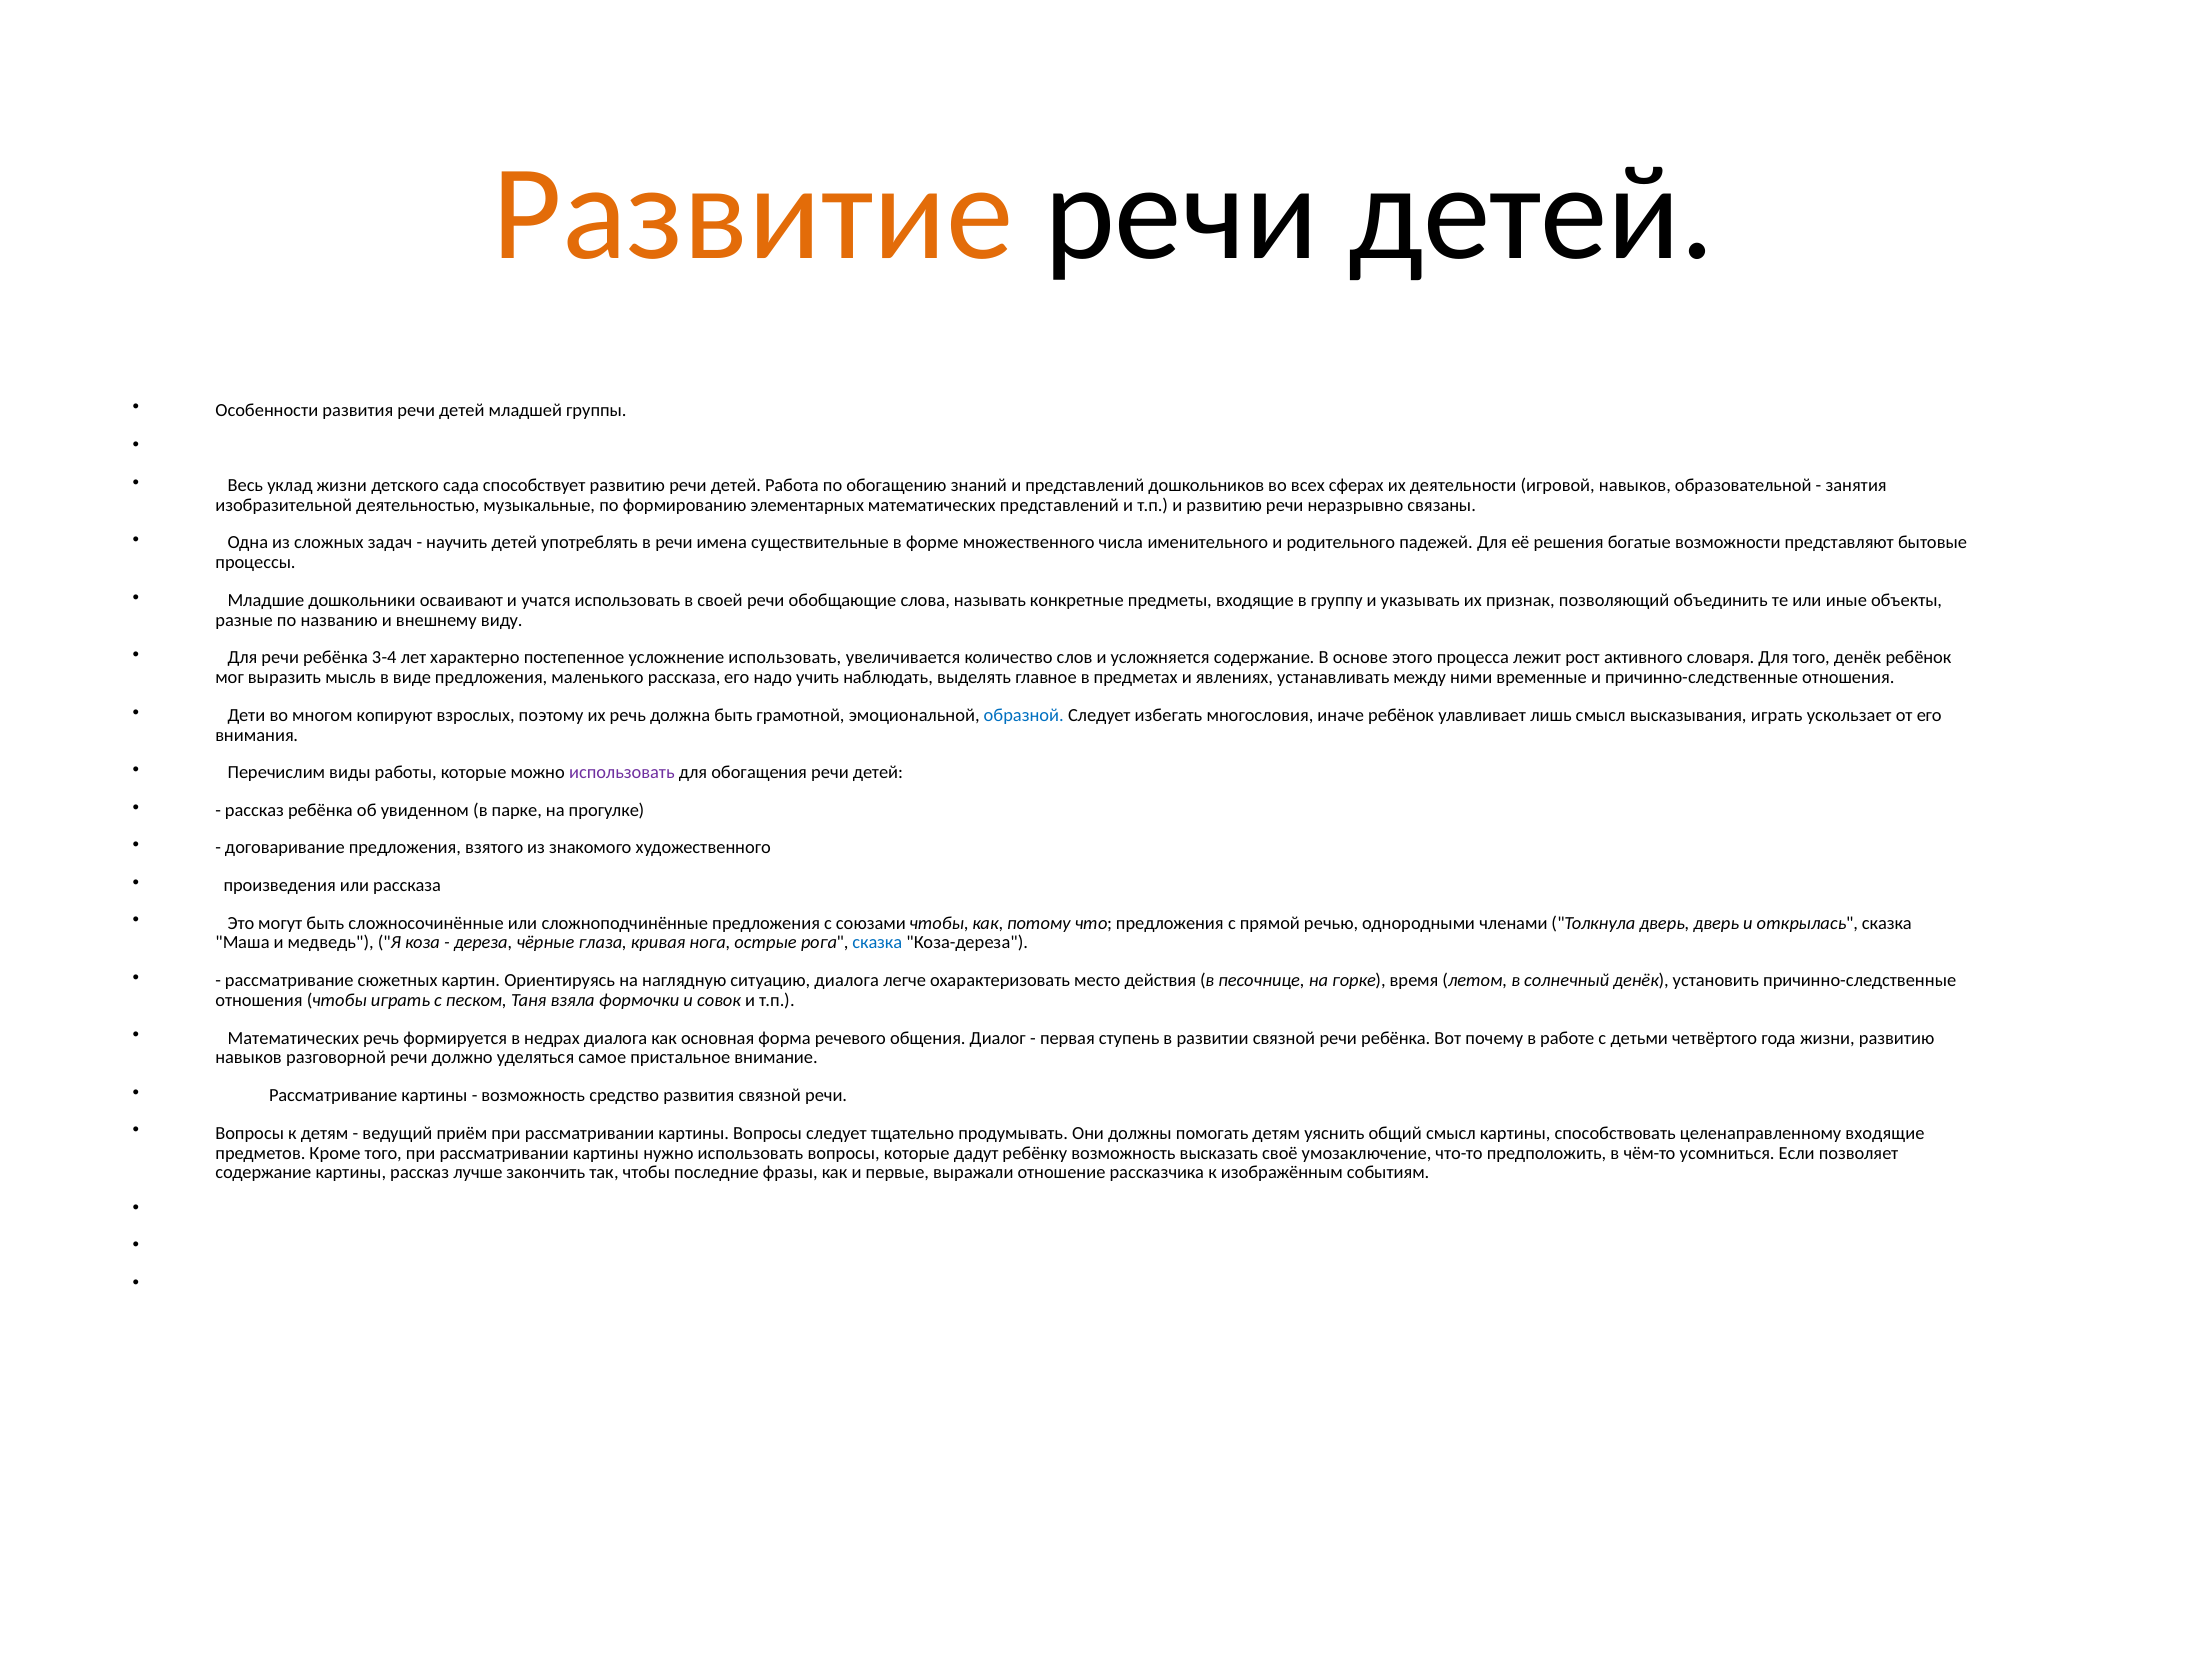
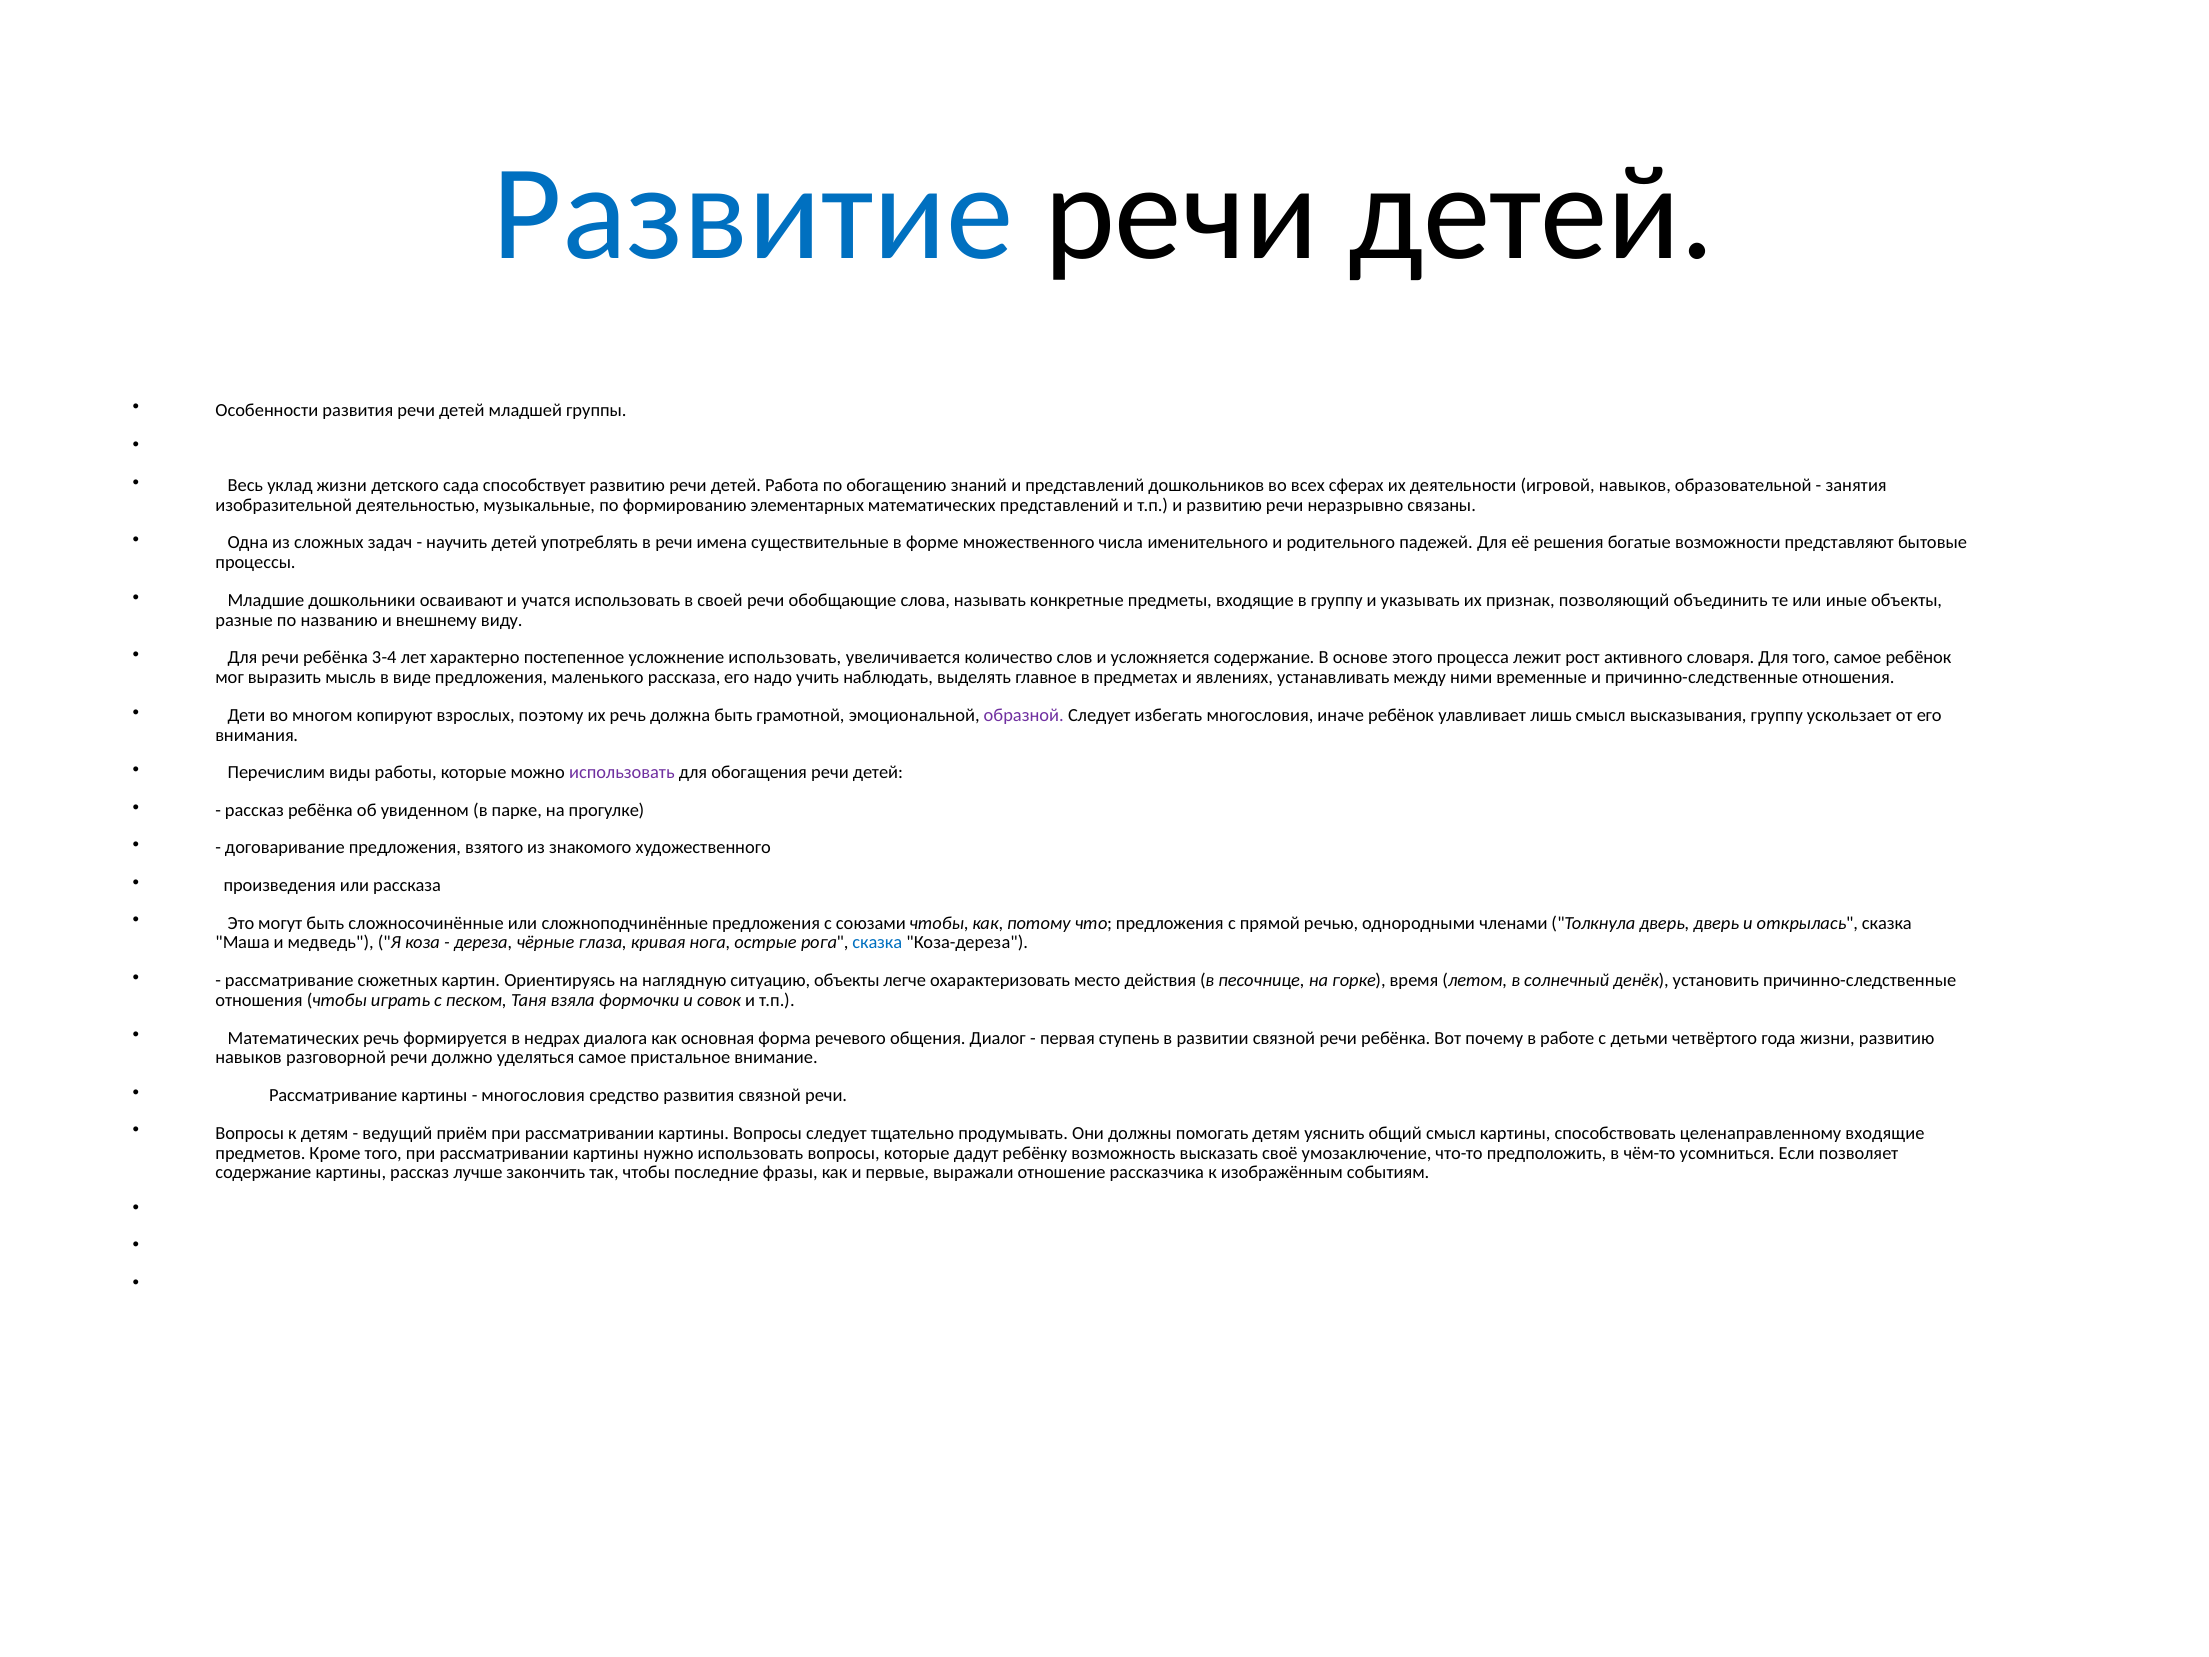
Развитие colour: orange -> blue (753, 214)
того денёк: денёк -> самое (1858, 658)
образной colour: blue -> purple (1024, 715)
высказывания играть: играть -> группу (1777, 715)
ситуацию диалога: диалога -> объекты (847, 980)
возможность: возможность -> многословия (533, 1095)
